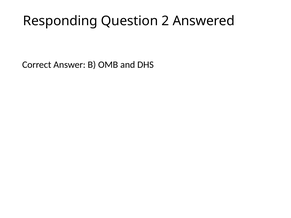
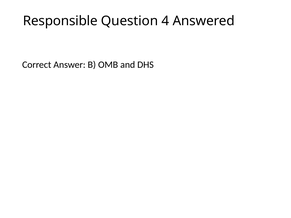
Responding: Responding -> Responsible (60, 21)
2: 2 -> 4 (165, 21)
